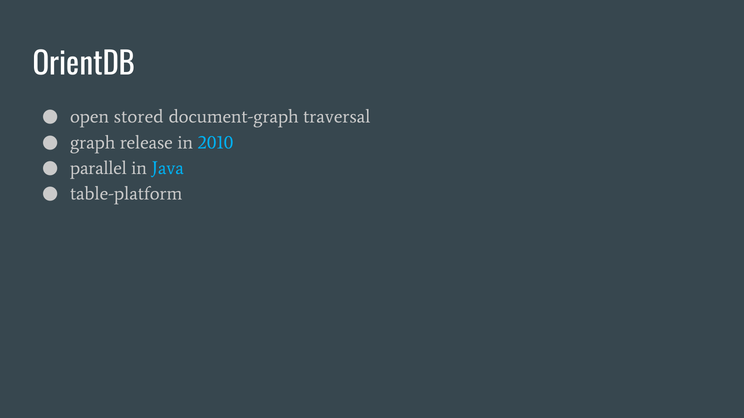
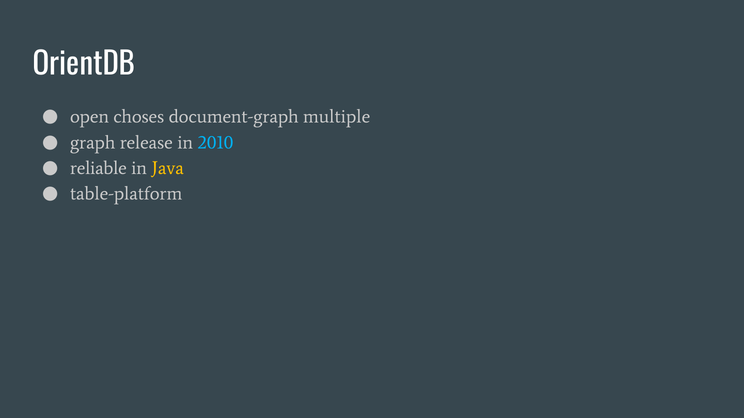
stored: stored -> choses (139, 117)
traversal: traversal -> multiple (337, 117)
parallel: parallel -> reliable (98, 168)
Java colour: light blue -> yellow (168, 168)
